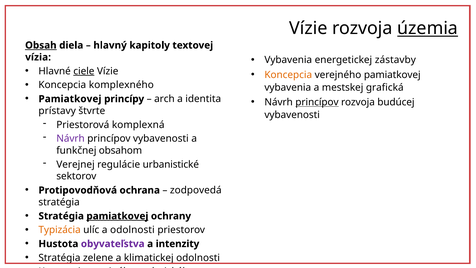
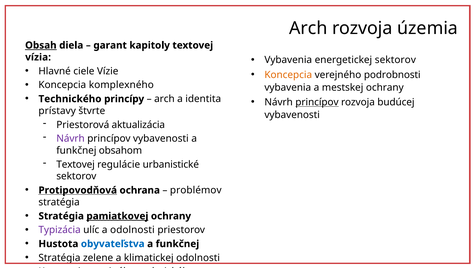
Vízie: Vízie -> Arch (308, 28)
územia underline: present -> none (428, 28)
hlavný: hlavný -> garant (110, 45)
energetickej zástavby: zástavby -> sektorov (395, 60)
ciele underline: present -> none (84, 71)
verejného pamiatkovej: pamiatkovej -> podrobnosti (392, 75)
mestskej grafická: grafická -> ochrany (385, 87)
Pamiatkovej: Pamiatkovej -> Technického (70, 99)
komplexná: komplexná -> aktualizácia (138, 125)
Verejnej: Verejnej -> Textovej (76, 164)
Protipovodňová underline: none -> present (78, 190)
zodpovedá: zodpovedá -> problémov (196, 190)
Typizácia colour: orange -> purple (60, 230)
obyvateľstva colour: purple -> blue (113, 244)
intenzity: intenzity -> funkčnej (177, 244)
